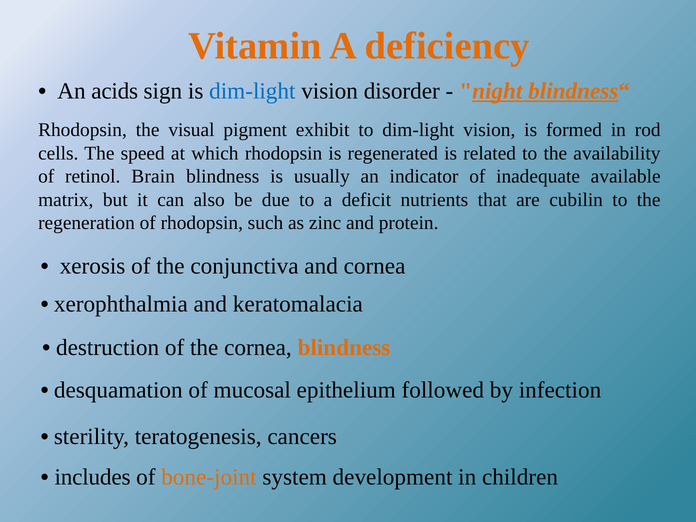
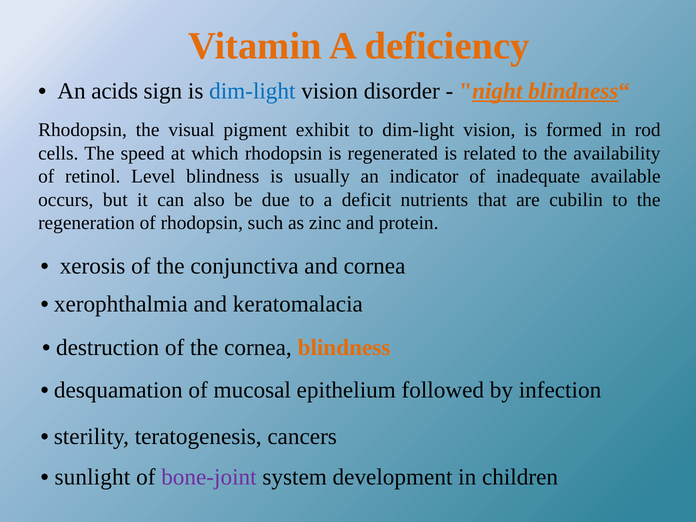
Brain: Brain -> Level (153, 176)
matrix: matrix -> occurs (66, 200)
includes: includes -> sunlight (92, 477)
bone-joint colour: orange -> purple (209, 477)
